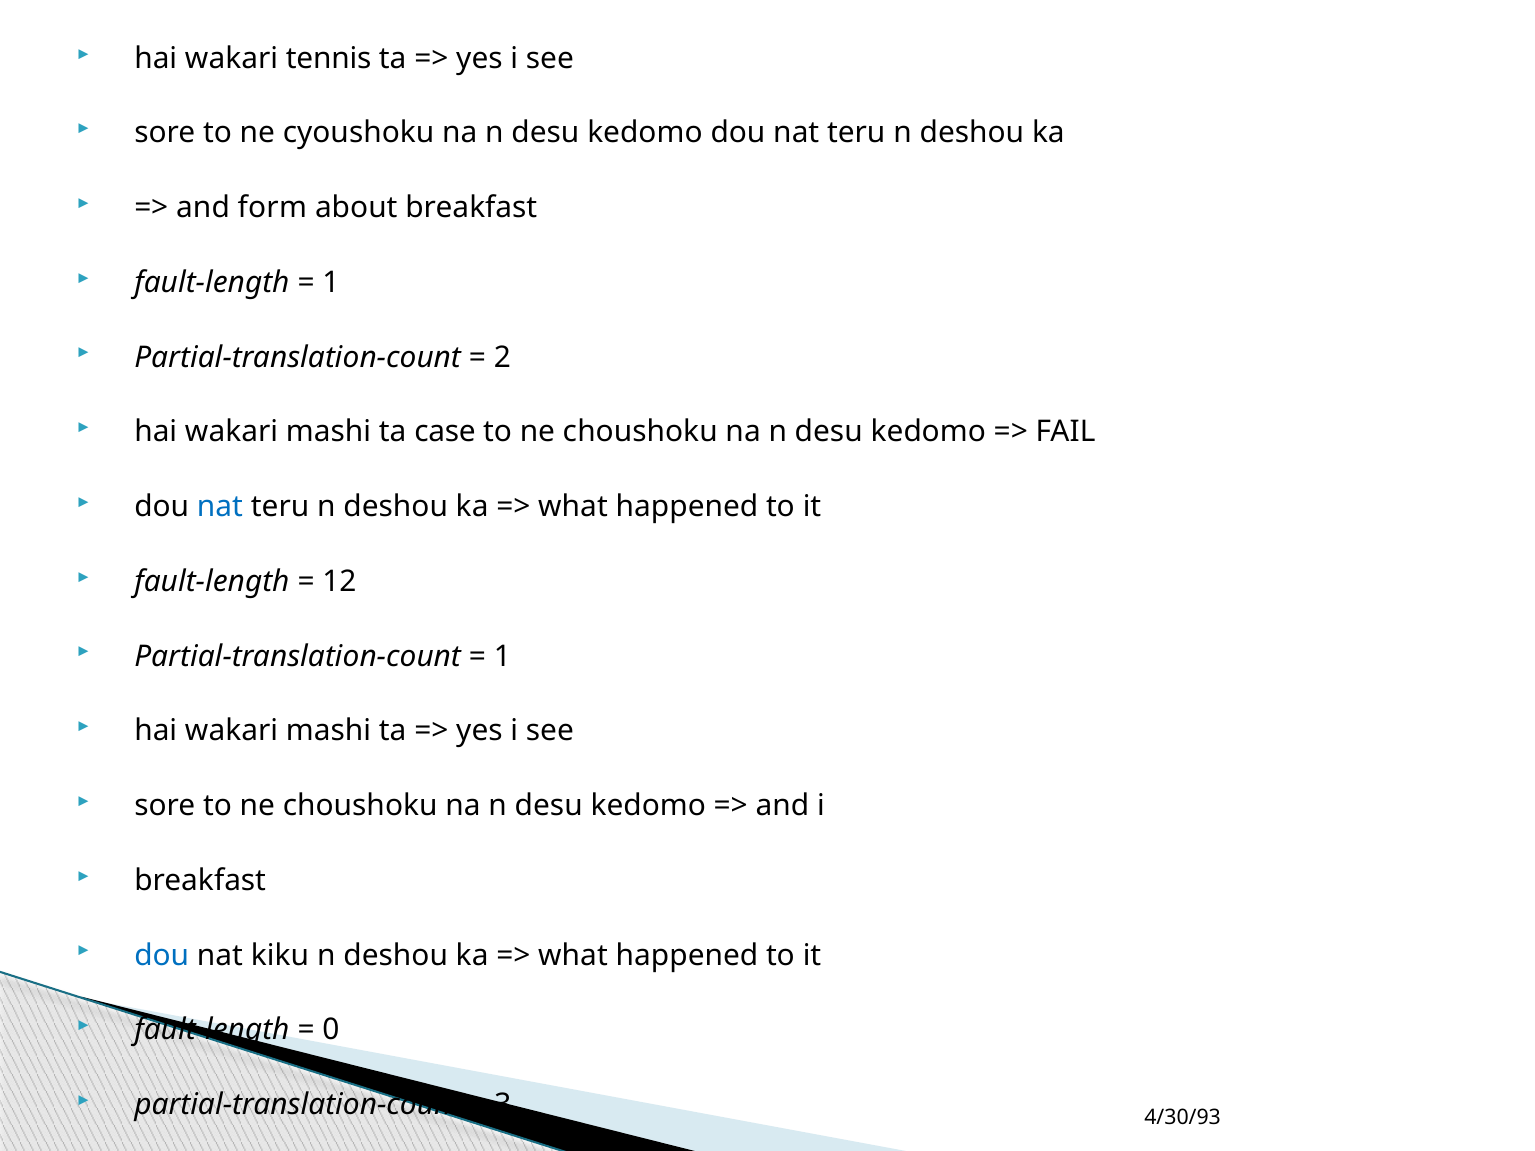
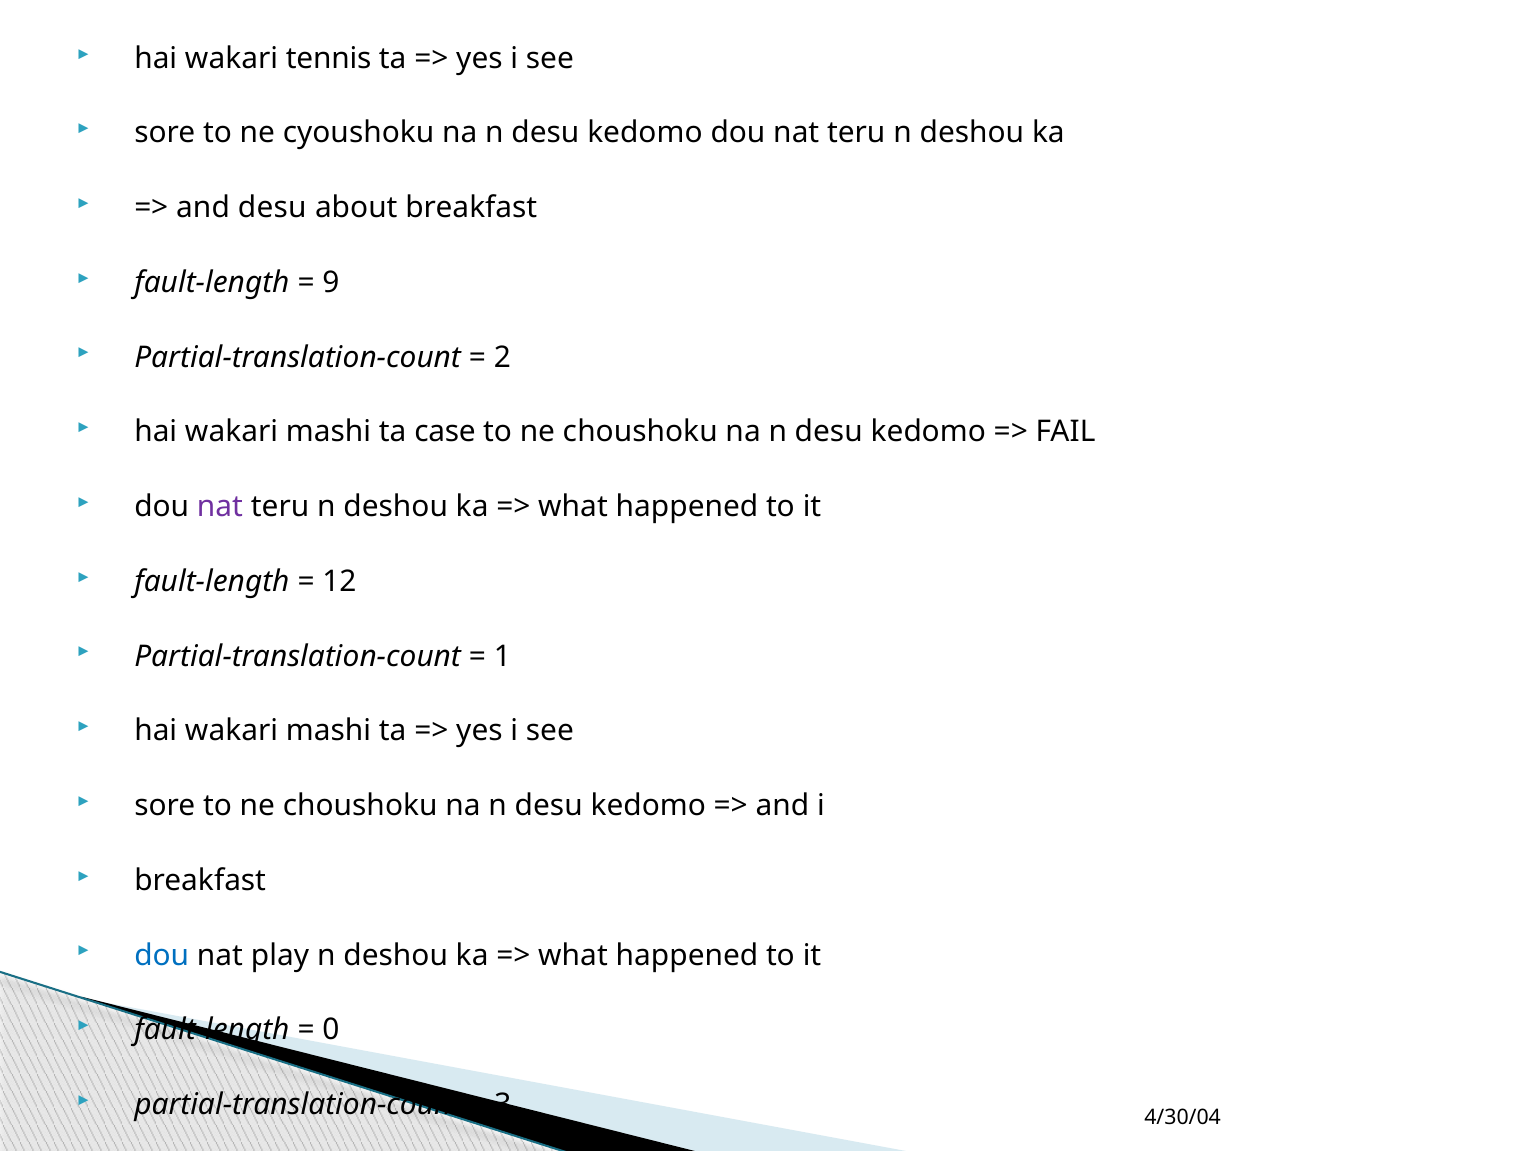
and form: form -> desu (272, 208)
1: 1 -> 9 (331, 283)
nat colour: blue -> purple (220, 507)
kiku: kiku -> play (280, 955)
4/30/93: 4/30/93 -> 4/30/04 (1183, 1118)
